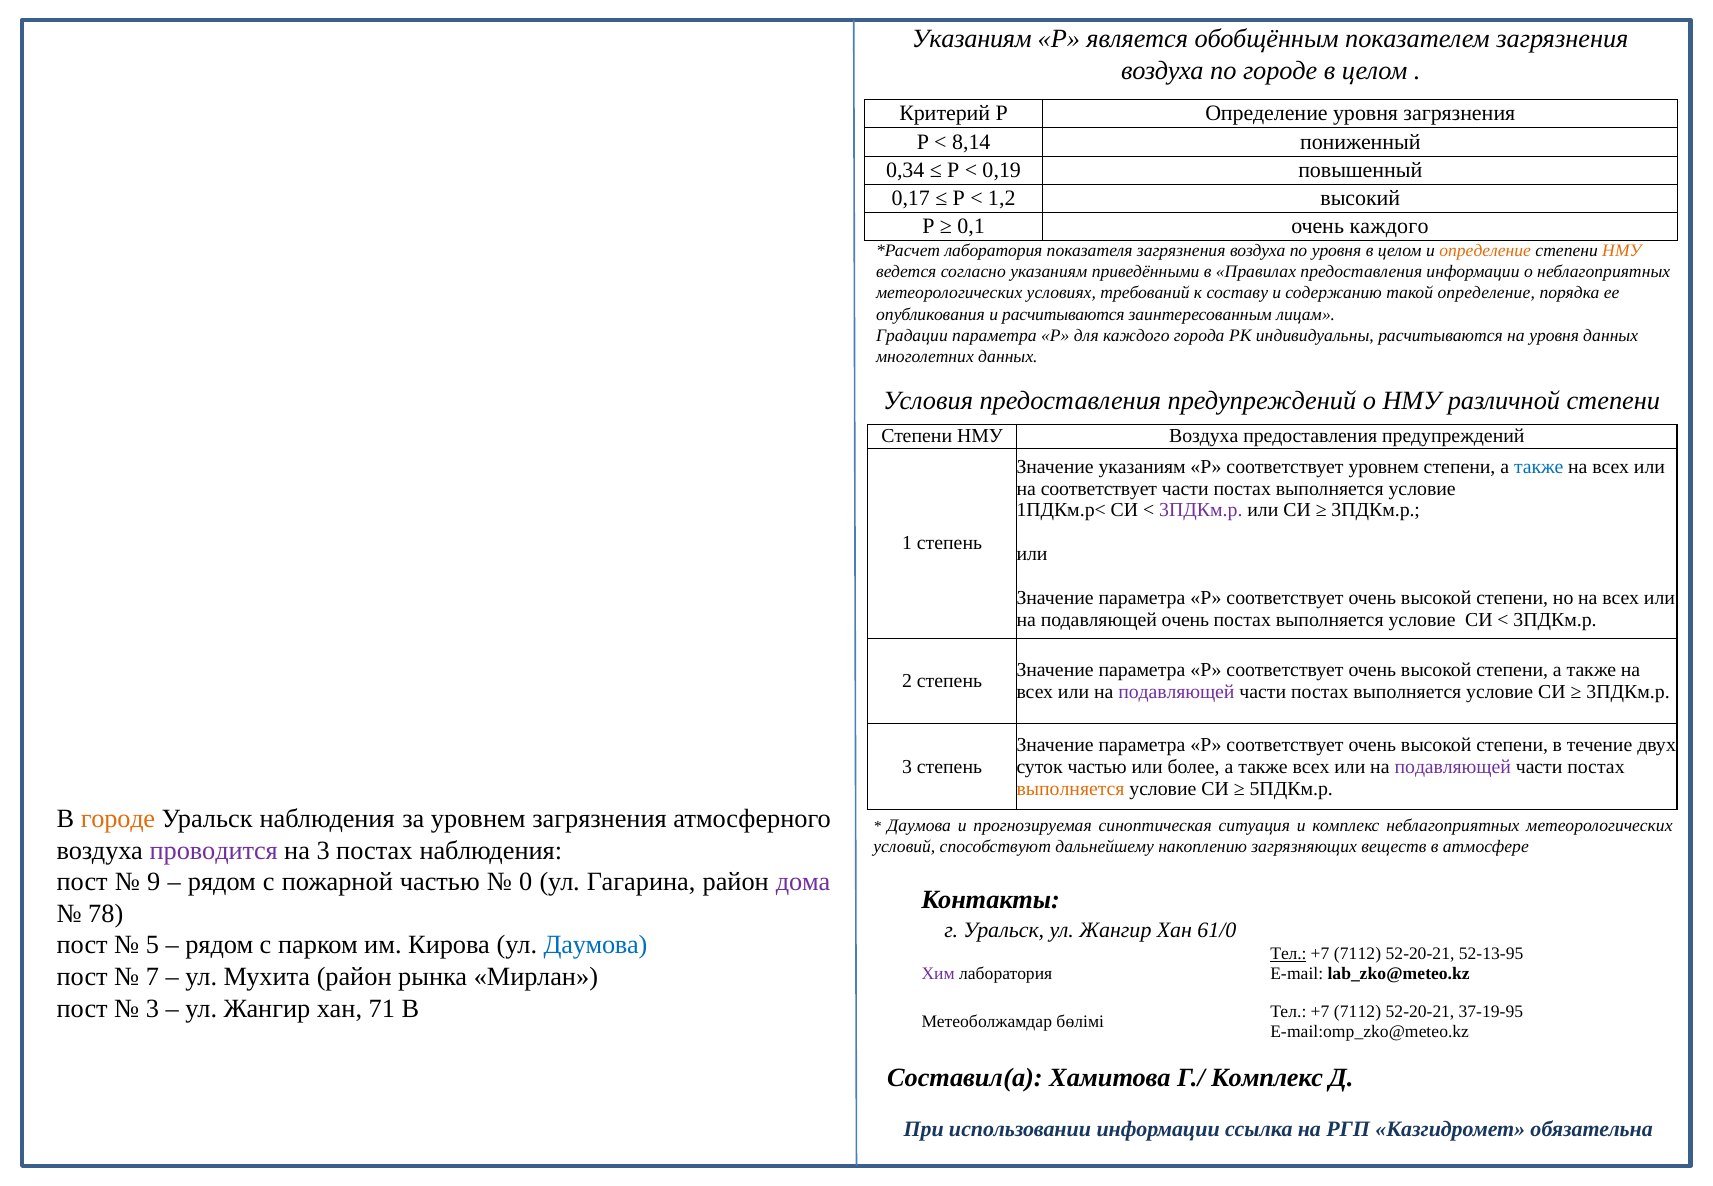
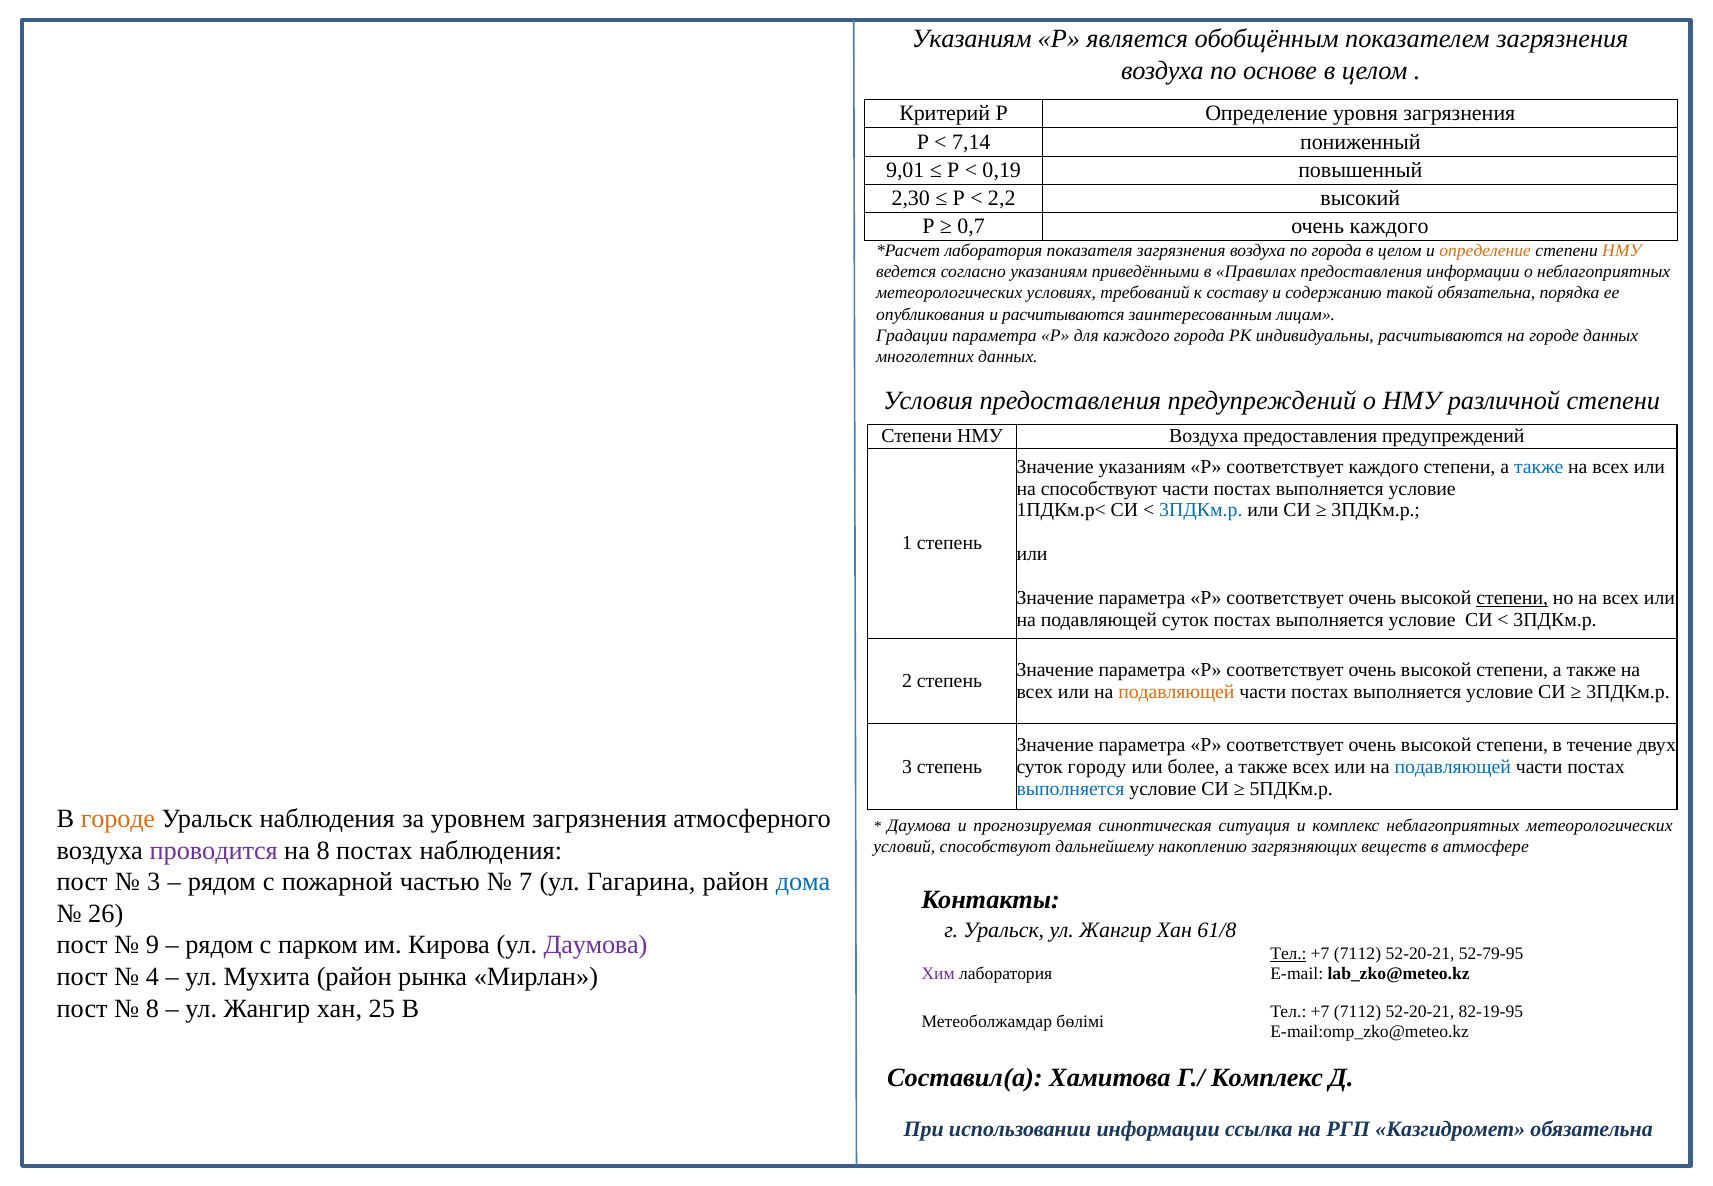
по городе: городе -> основе (1280, 71)
8,14: 8,14 -> 7,14 (971, 142)
0,34: 0,34 -> 9,01 (905, 170)
0,17: 0,17 -> 2,30 (911, 198)
1,2: 1,2 -> 2,2 (1002, 198)
0,1: 0,1 -> 0,7 (971, 227)
по уровня: уровня -> города (1337, 251)
такой определение: определение -> обязательна (1486, 293)
на уровня: уровня -> городе (1554, 335)
соответствует уровнем: уровнем -> каждого (1384, 467)
на соответствует: соответствует -> способствуют (1099, 488)
3ПДКм.р colour: purple -> blue (1201, 510)
степени underline: none -> present (1512, 598)
подавляющей очень: очень -> суток (1185, 620)
подавляющей colour: purple -> orange (1176, 692)
суток частью: частью -> городу (1097, 767)
подавляющей colour: purple -> blue (1453, 767)
выполняется colour: orange -> blue (1070, 789)
на 3: 3 -> 8 (323, 850)
9: 9 -> 3 (154, 882)
0: 0 -> 7 (526, 882)
дома colour: purple -> blue (803, 882)
78: 78 -> 26 (106, 914)
61/0: 61/0 -> 61/8 (1217, 930)
5: 5 -> 9 (152, 945)
Даумова colour: blue -> purple (595, 945)
52-13-95: 52-13-95 -> 52-79-95 (1491, 954)
7: 7 -> 4 (152, 977)
3: 3 -> 8 (152, 1008)
71: 71 -> 25 (382, 1008)
37-19-95: 37-19-95 -> 82-19-95 (1491, 1012)
